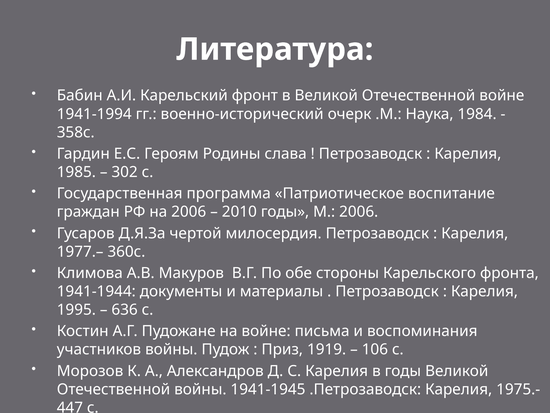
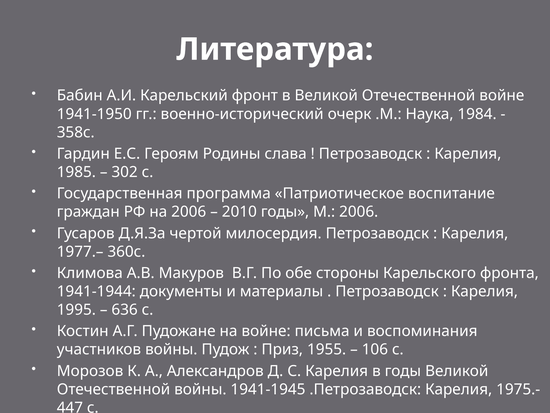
1941-1994: 1941-1994 -> 1941-1950 (94, 114)
1919: 1919 -> 1955 (327, 349)
